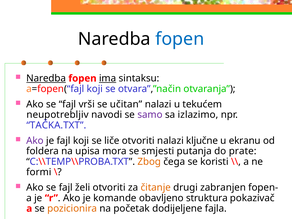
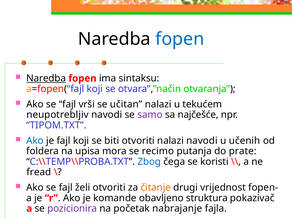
ima underline: present -> none (108, 78)
izlazimo: izlazimo -> najčešće (198, 115)
TAČKA.TXT: TAČKA.TXT -> TIPOM.TXT (56, 125)
Ako colour: purple -> blue (35, 141)
liče: liče -> biti (112, 141)
nalazi ključne: ključne -> navodi (202, 141)
ekranu: ekranu -> učenih (245, 141)
smjesti: smjesti -> recimo (158, 151)
Zbog colour: orange -> blue (149, 162)
formi: formi -> fread (39, 172)
zabranjen: zabranjen -> vrijednost (223, 188)
pozicionira colour: orange -> purple (72, 209)
dodijeljene: dodijeljene -> nabrajanje (177, 209)
